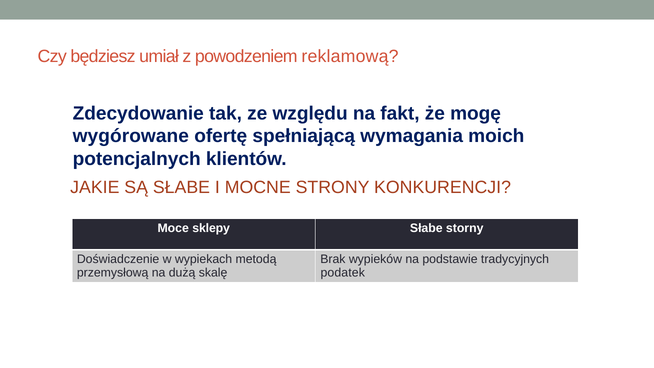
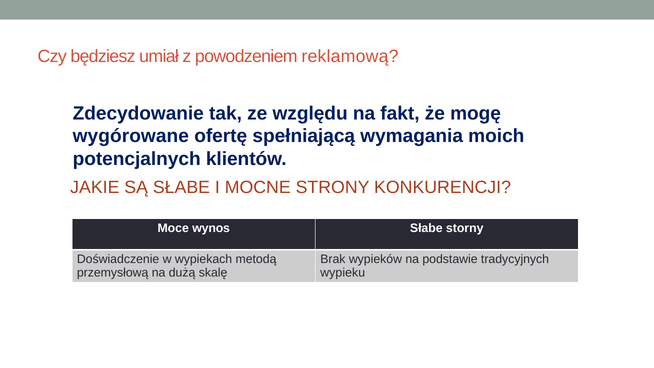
sklepy: sklepy -> wynos (211, 228)
podatek: podatek -> wypieku (343, 273)
